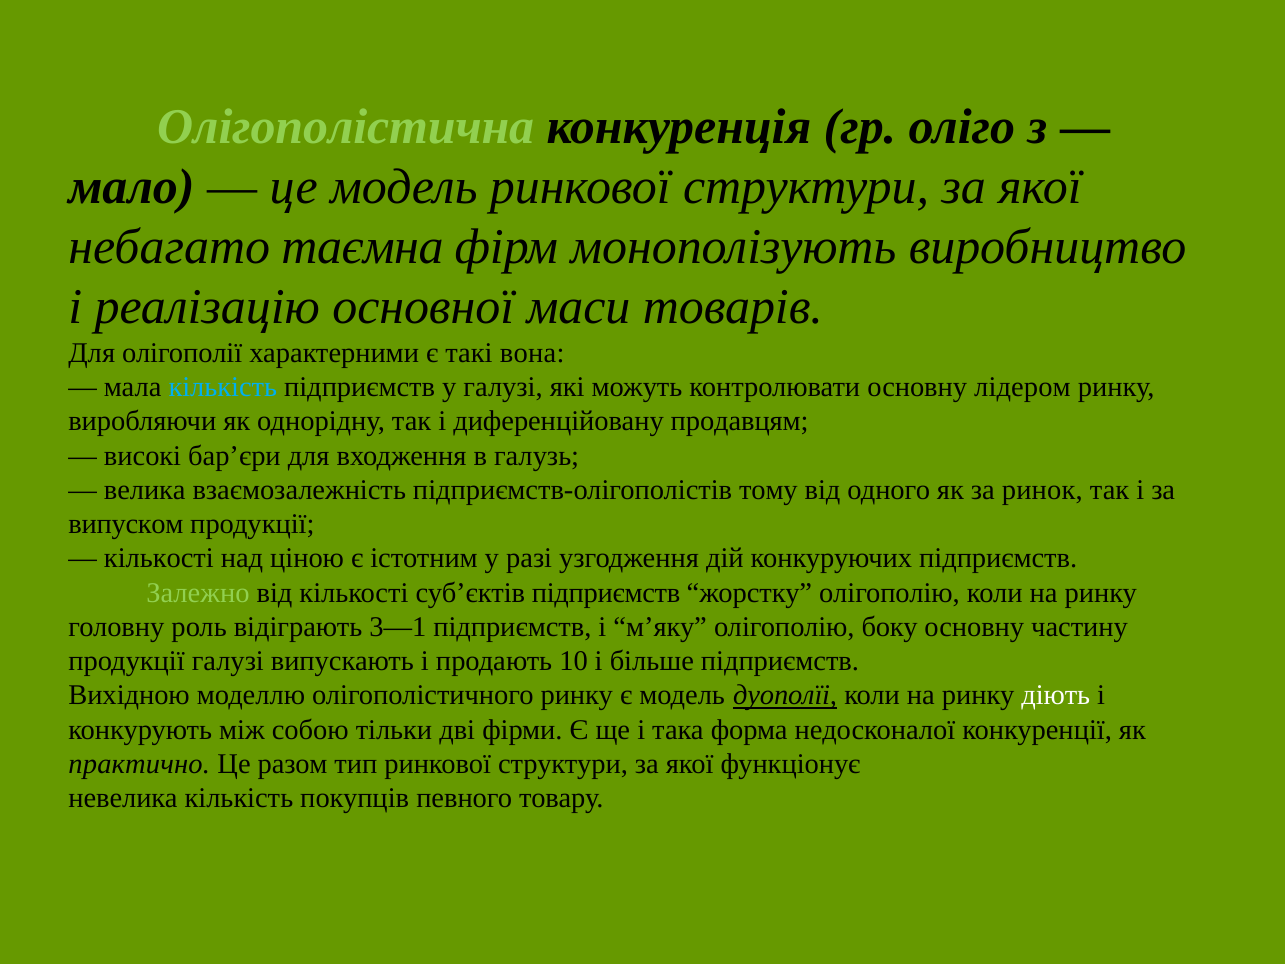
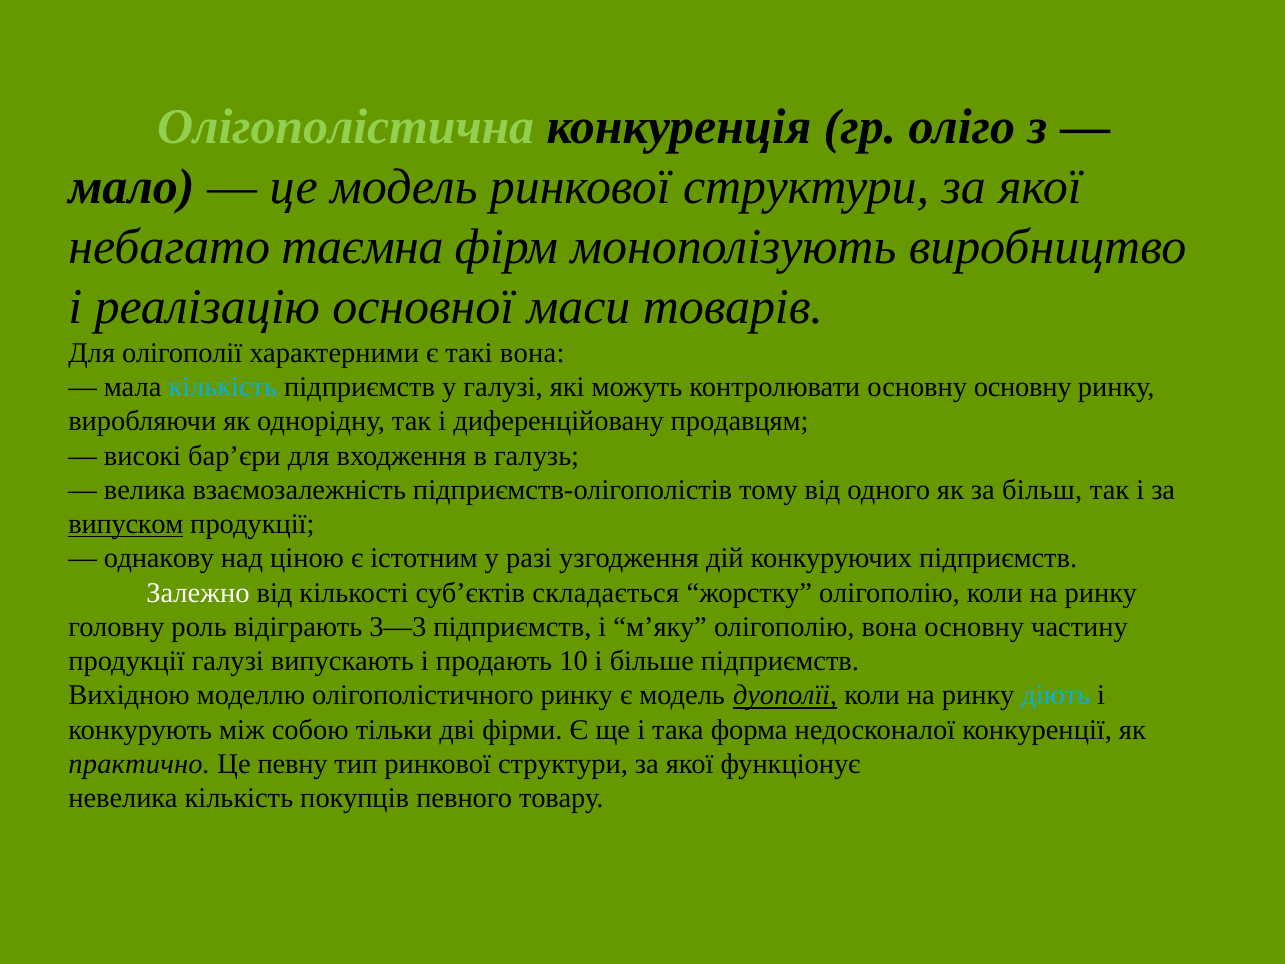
основну лідером: лідером -> основну (1023, 387)
ринок: ринок -> більш (1042, 490)
випуском underline: none -> present (126, 524)
кількості: кількості -> однакову (159, 558)
Залежно colour: light green -> white (198, 593)
суб’єктів підприємств: підприємств -> складається (606, 593)
3—1: 3—1 -> 3—3 (398, 627)
олігополію боку: боку -> вона (890, 627)
діють colour: white -> light blue (1056, 695)
разом: разом -> певну (293, 764)
